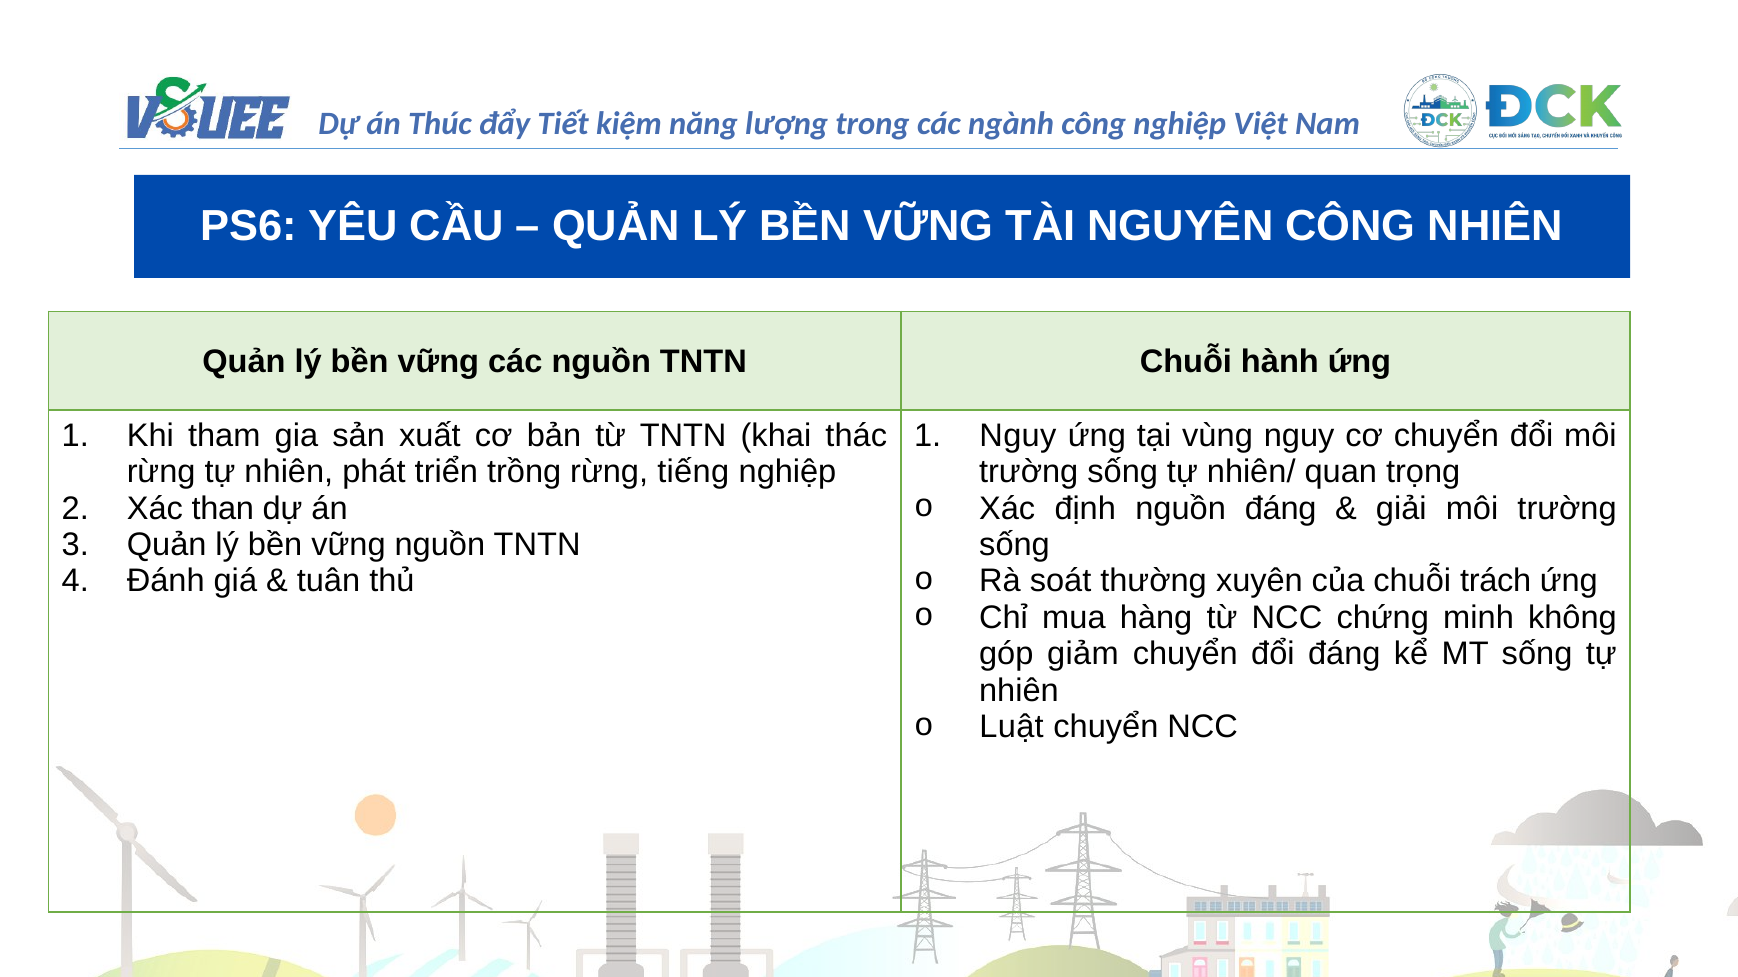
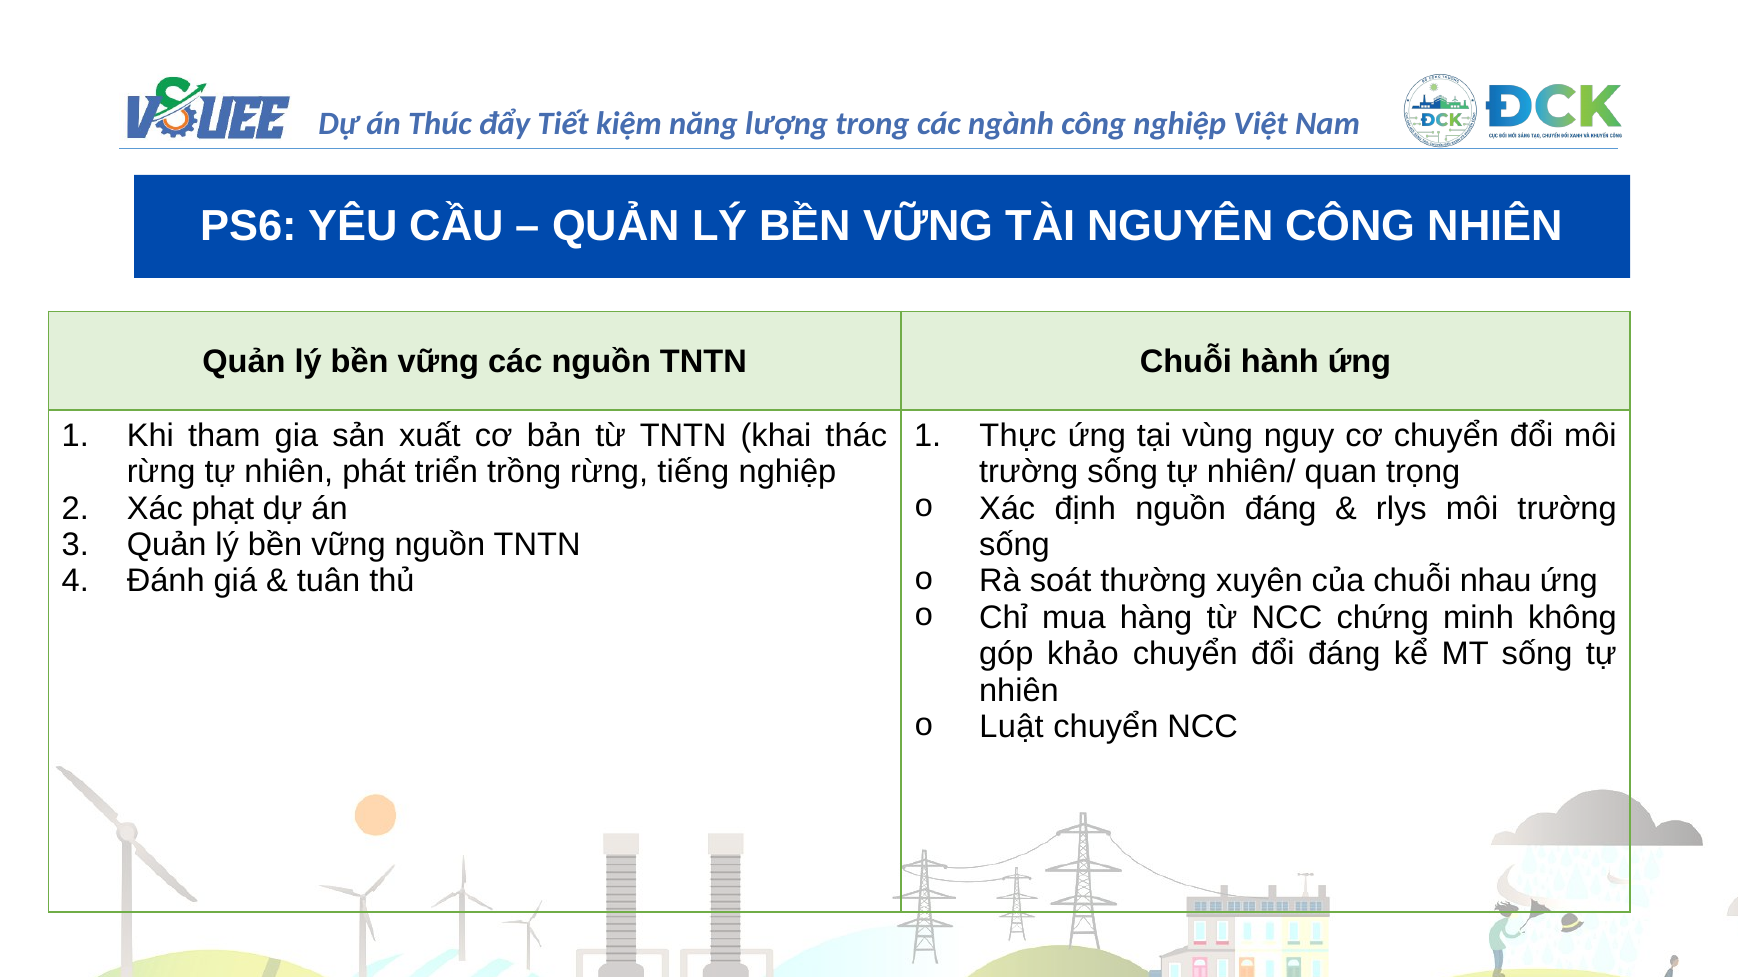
Nguy: Nguy -> Thực (1018, 436)
than: than -> phạt (223, 509)
giải: giải -> rlys (1401, 509)
trách: trách -> nhau (1496, 582)
giảm: giảm -> khảo (1083, 655)
